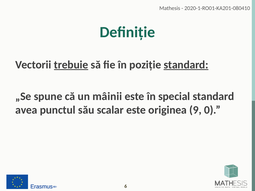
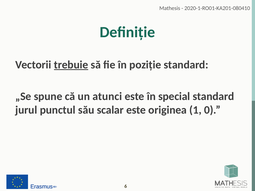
standard underline: present -> none (186, 65)
mâinii: mâinii -> atunci (107, 97)
avea: avea -> jurul (26, 110)
9: 9 -> 1 (195, 110)
